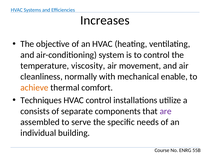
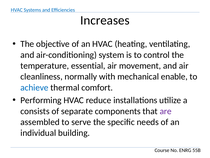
viscosity: viscosity -> essential (88, 66)
achieve colour: orange -> blue (34, 87)
Techniques: Techniques -> Performing (41, 100)
HVAC control: control -> reduce (99, 100)
